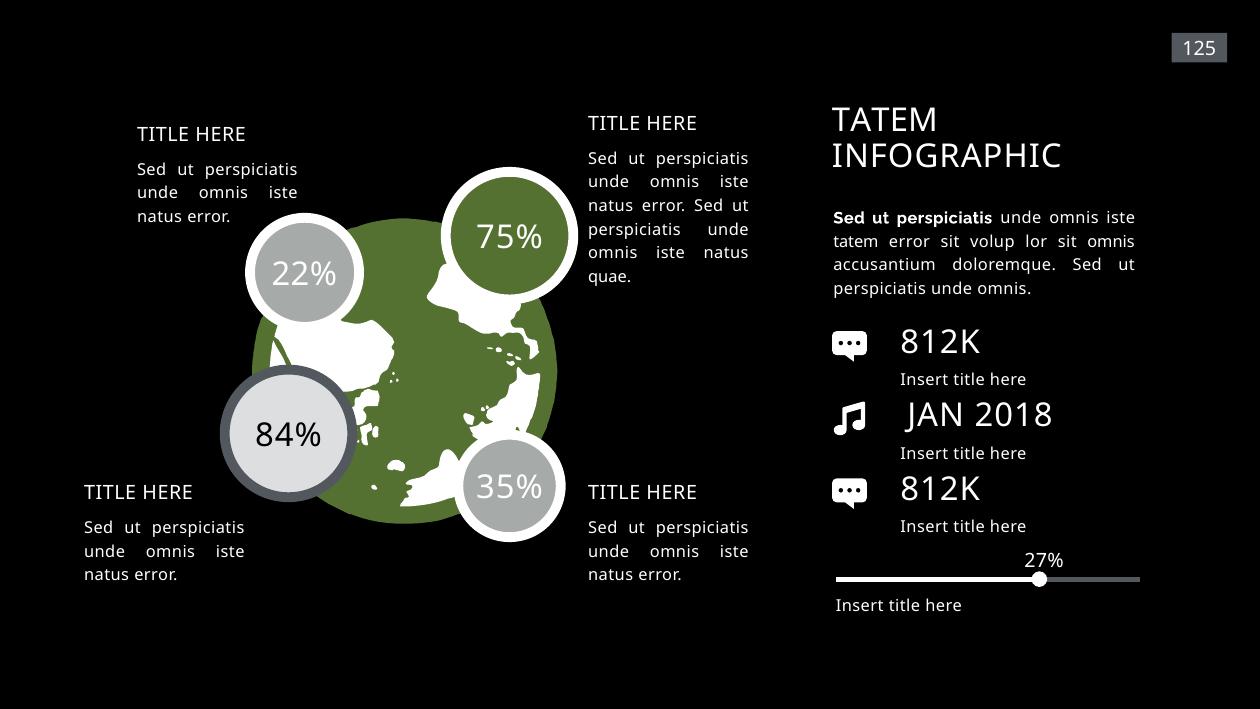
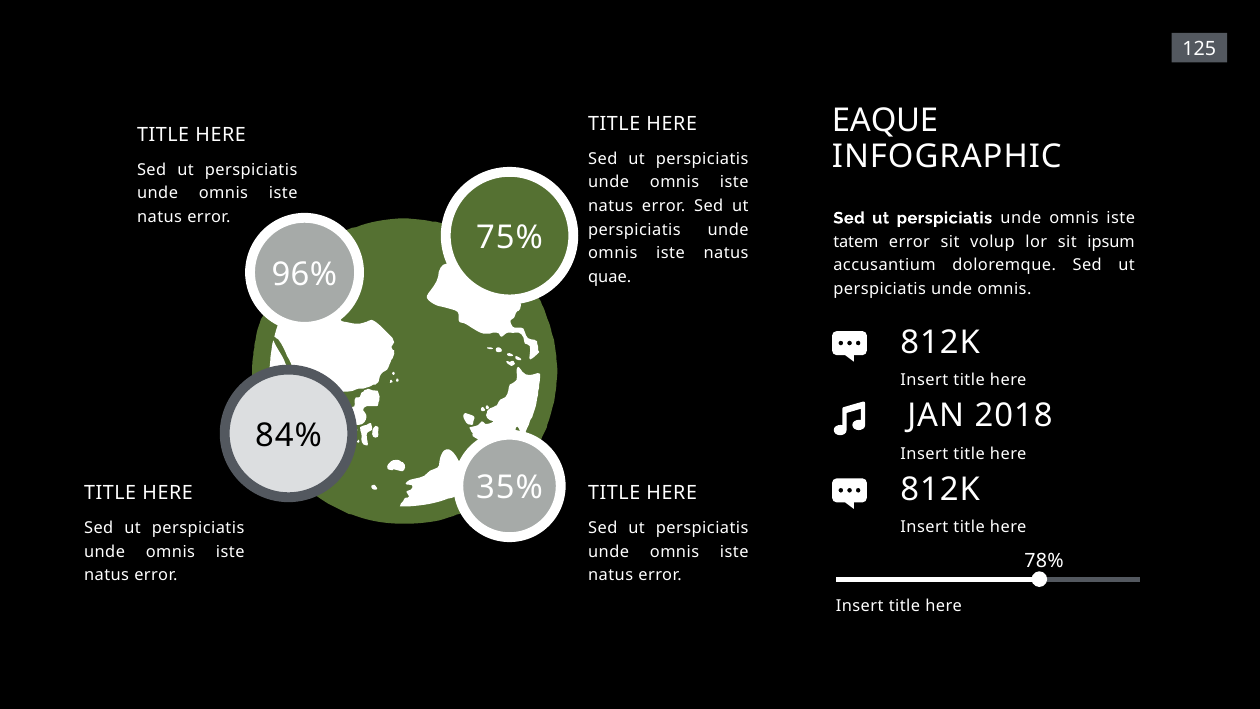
TATEM: TATEM -> EAQUE (885, 121)
sit omnis: omnis -> ipsum (1111, 242)
22%: 22% -> 96% (304, 274)
27%: 27% -> 78% (1044, 561)
